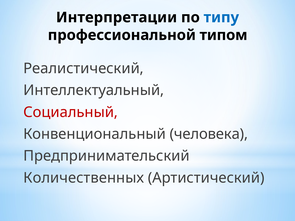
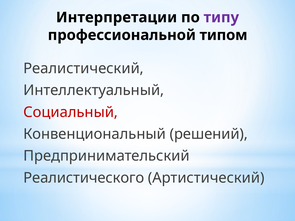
типу colour: blue -> purple (221, 17)
человека: человека -> решений (209, 134)
Количественных: Количественных -> Реалистического (84, 178)
